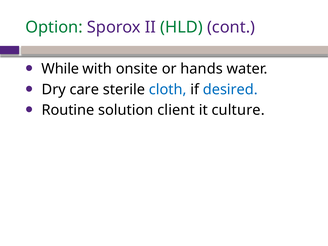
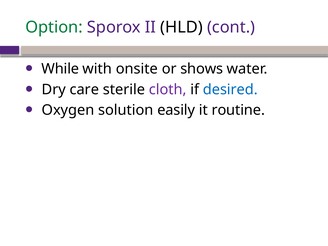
HLD colour: green -> black (181, 27)
hands: hands -> shows (202, 69)
cloth colour: blue -> purple (168, 89)
Routine: Routine -> Oxygen (68, 110)
client: client -> easily (176, 110)
culture: culture -> routine (238, 110)
